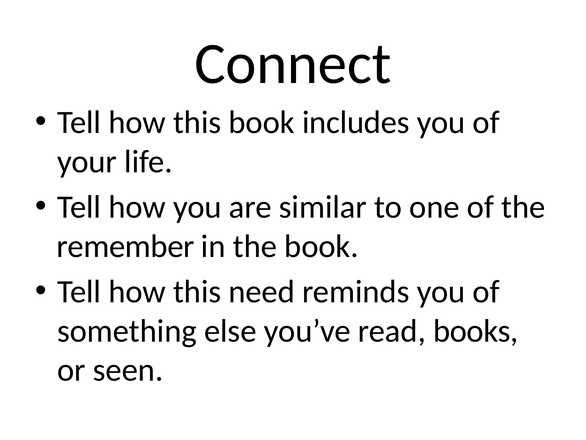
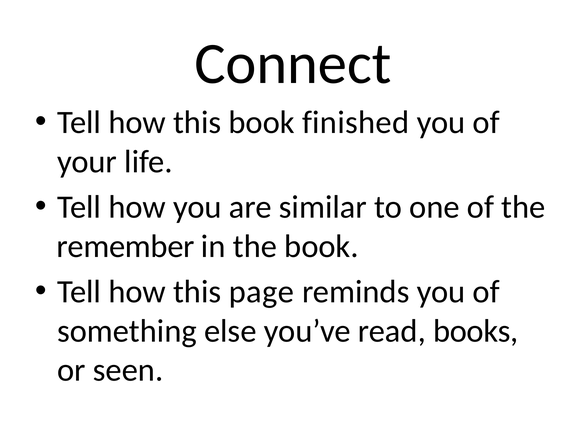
includes: includes -> finished (356, 122)
need: need -> page (261, 292)
